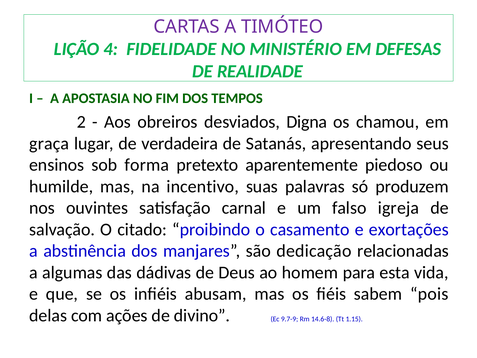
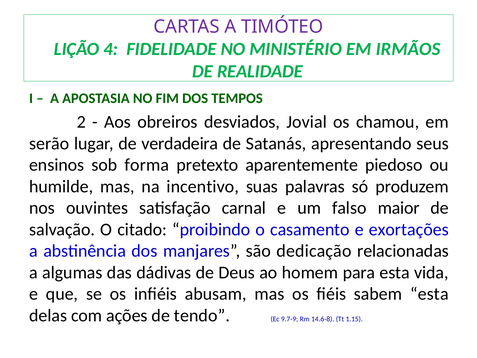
DEFESAS: DEFESAS -> IRMÃOS (408, 49)
Digna: Digna -> Jovial (307, 122)
graça: graça -> serão (49, 143)
igreja: igreja -> maior (399, 208)
sabem pois: pois -> esta (429, 294)
divino: divino -> tendo (202, 315)
